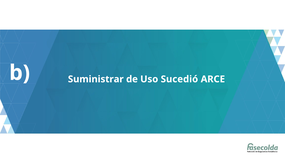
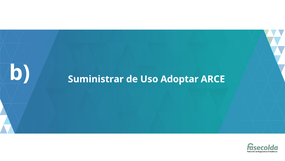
Sucedió: Sucedió -> Adoptar (180, 79)
